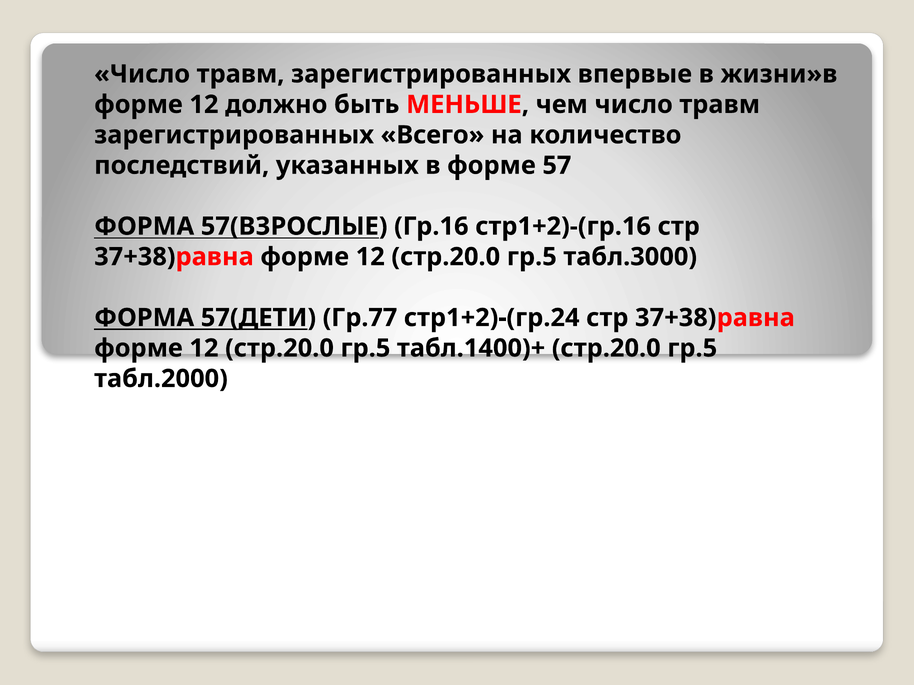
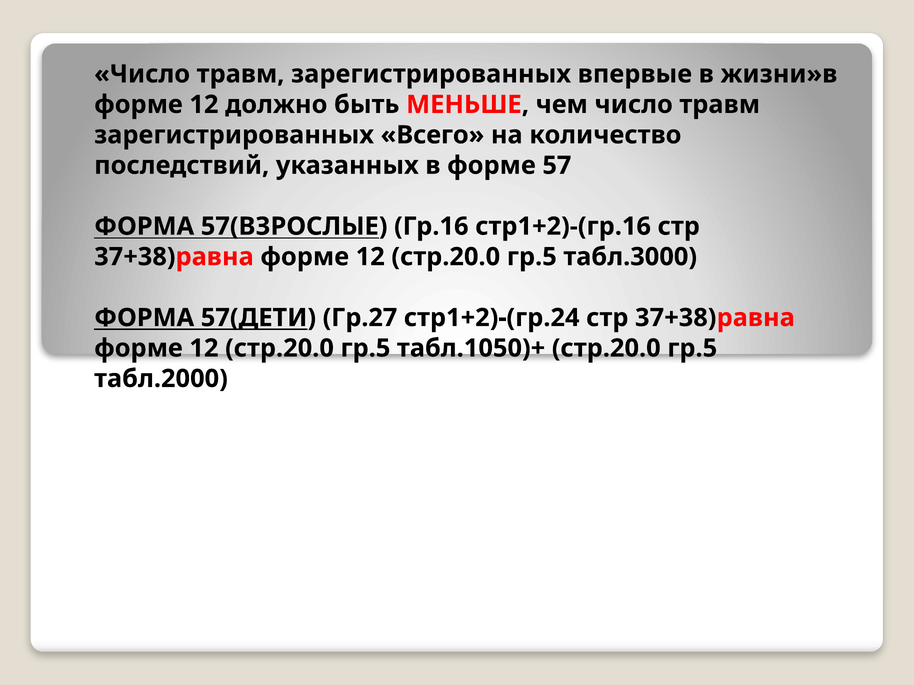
Гр.77: Гр.77 -> Гр.27 (360, 318)
табл.1400)+: табл.1400)+ -> табл.1050)+ (471, 348)
